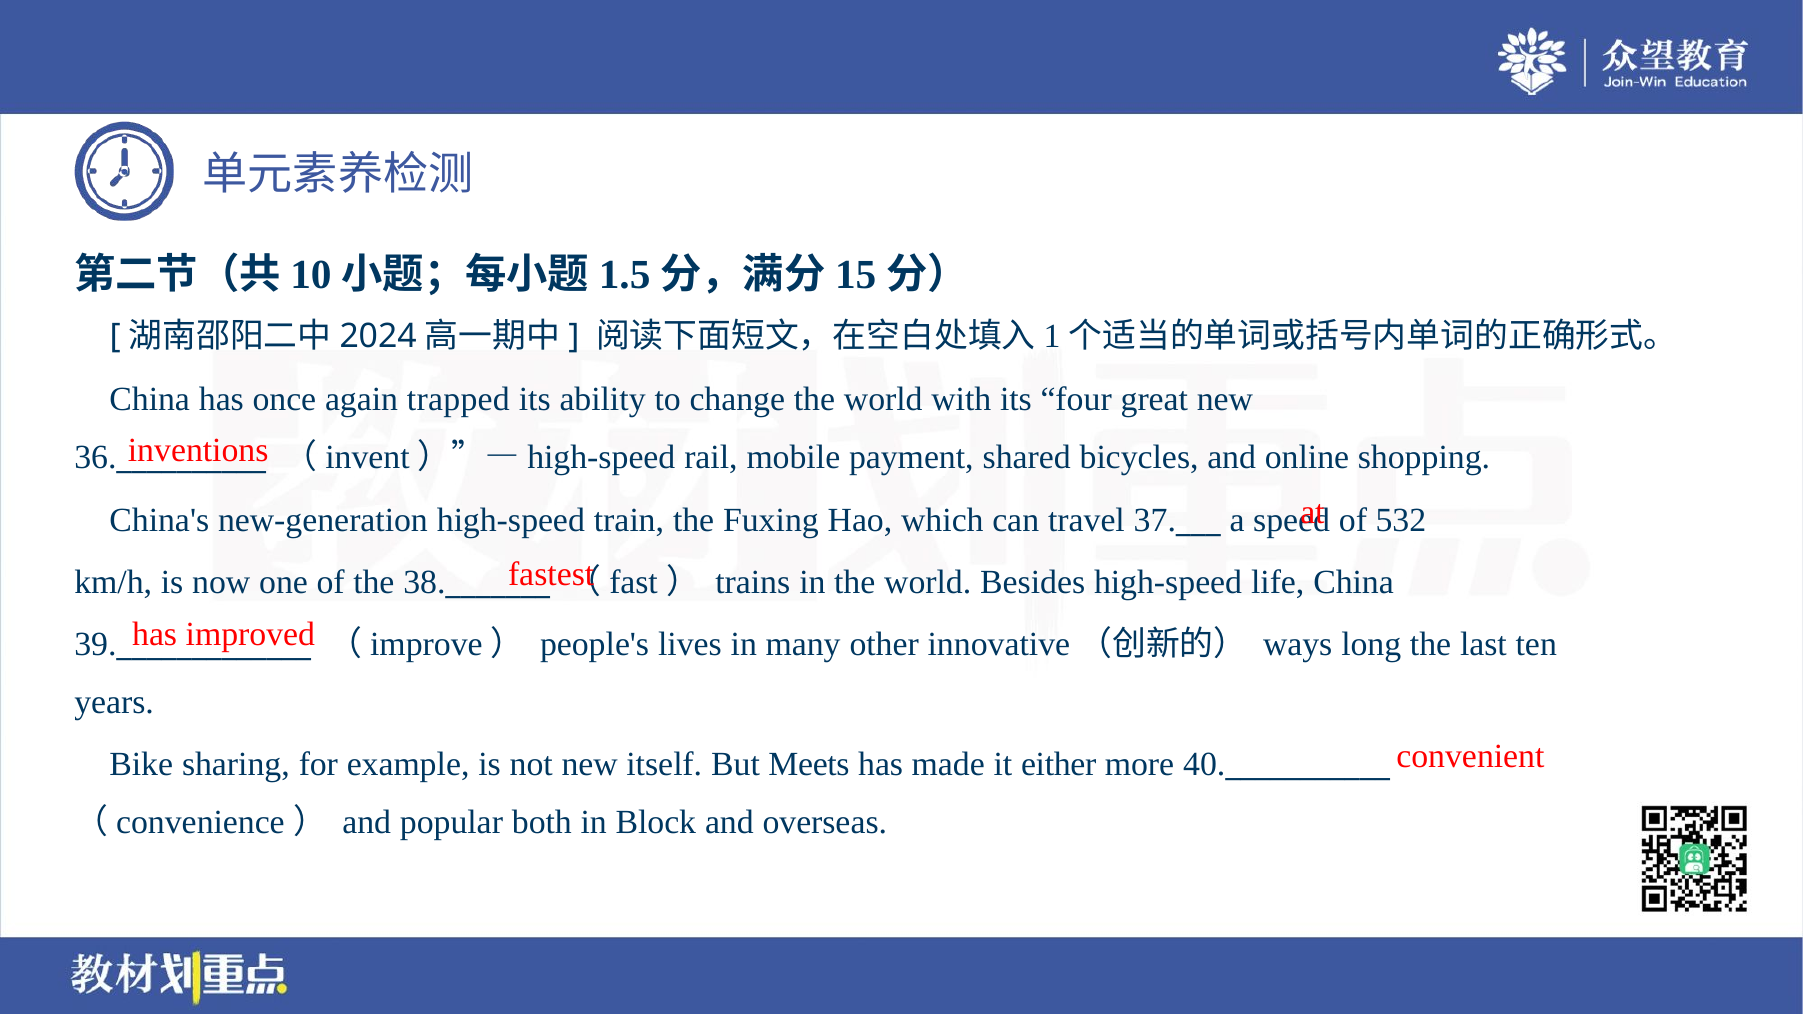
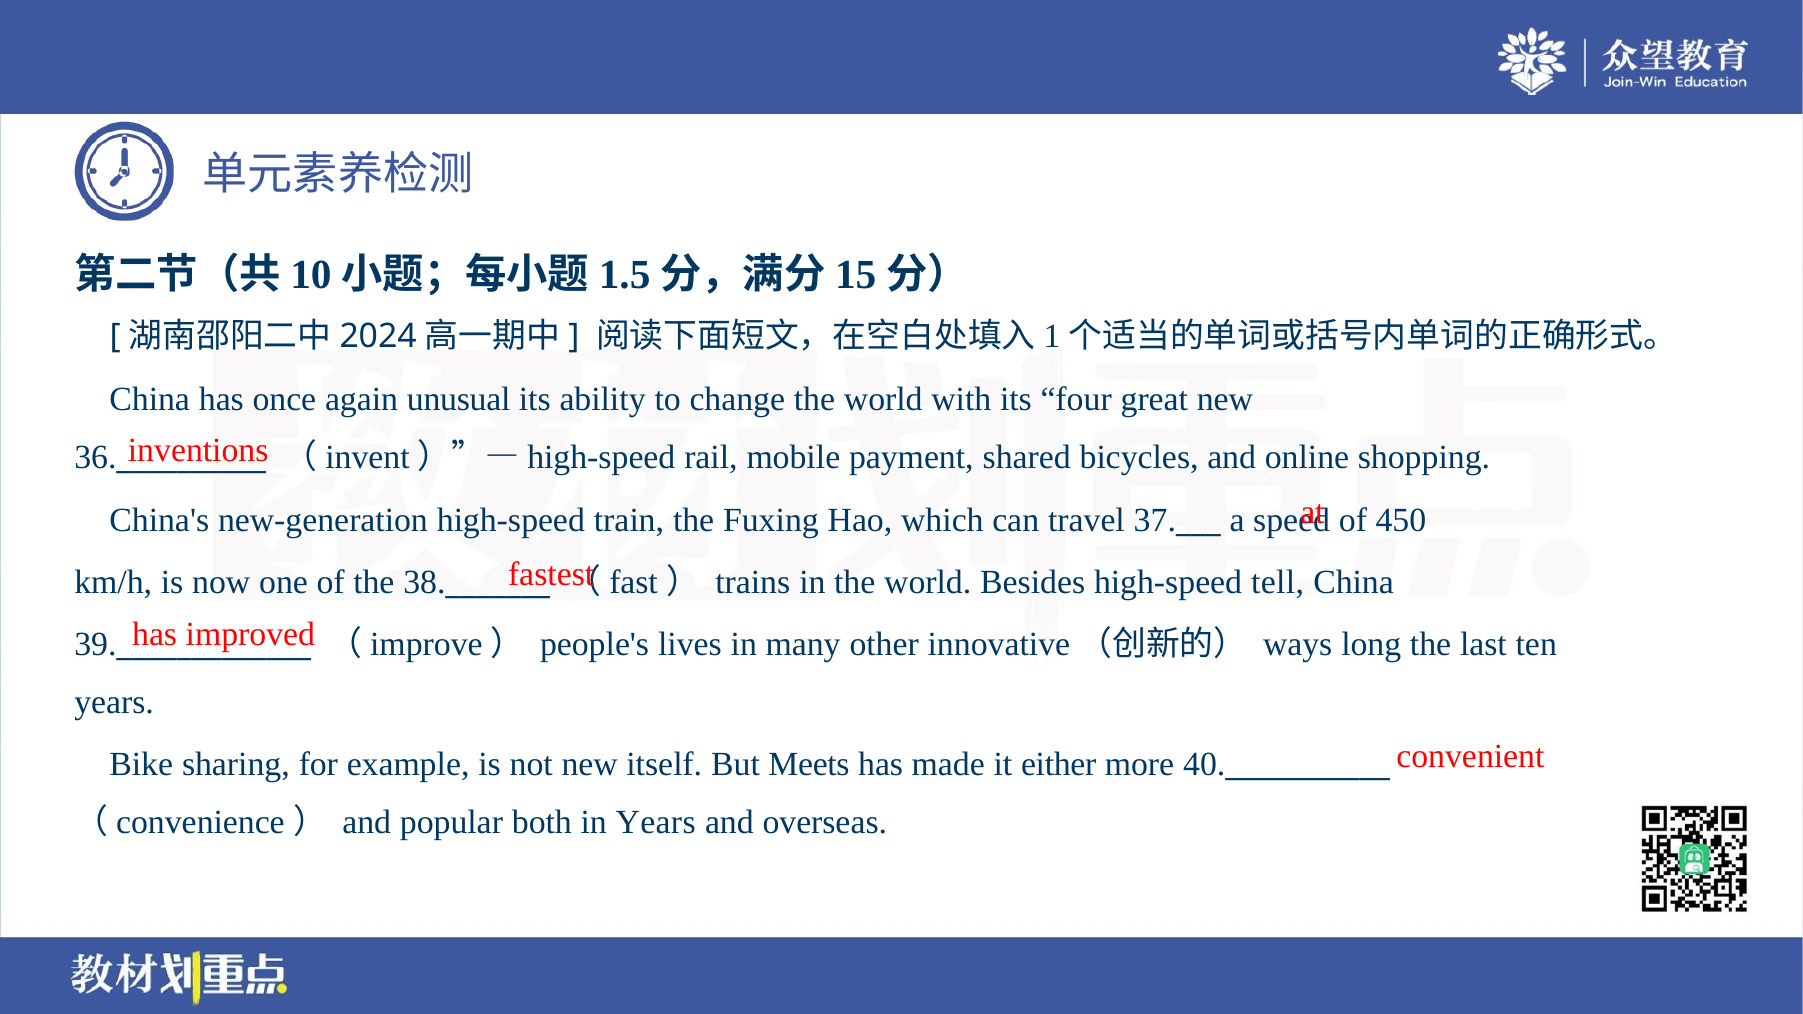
trapped: trapped -> unusual (459, 399)
532: 532 -> 450 (1401, 521)
life: life -> tell (1278, 583)
in Block: Block -> Years (656, 823)
